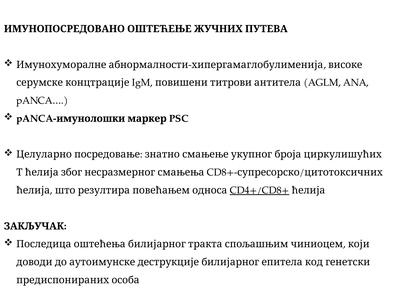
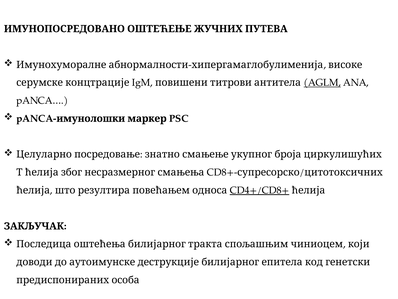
AGLM underline: none -> present (322, 83)
